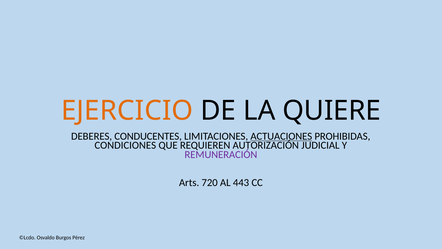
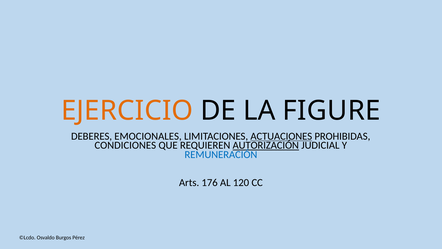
QUIERE: QUIERE -> FIGURE (332, 110)
CONDUCENTES: CONDUCENTES -> EMOCIONALES (148, 136)
AUTORIZACIÓN underline: none -> present (266, 145)
REMUNERACIÓN colour: purple -> blue (221, 154)
720: 720 -> 176 (210, 182)
443: 443 -> 120 (241, 182)
